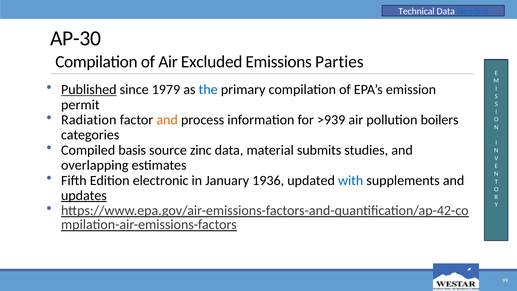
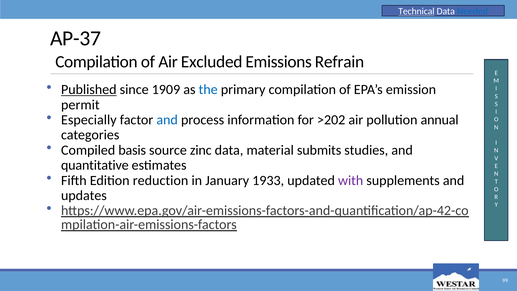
Technical underline: none -> present (416, 11)
AP-30: AP-30 -> AP-37 (76, 38)
Parties: Parties -> Refrain (339, 62)
1979: 1979 -> 1909 (166, 90)
Radiation: Radiation -> Especially (89, 120)
and colour: orange -> blue (167, 120)
>939: >939 -> >202 (331, 120)
boilers: boilers -> annual (440, 120)
overlapping: overlapping -> quantitative (95, 165)
electronic: electronic -> reduction (161, 180)
1936: 1936 -> 1933 (268, 180)
with colour: blue -> purple (351, 180)
updates underline: present -> none (84, 195)
